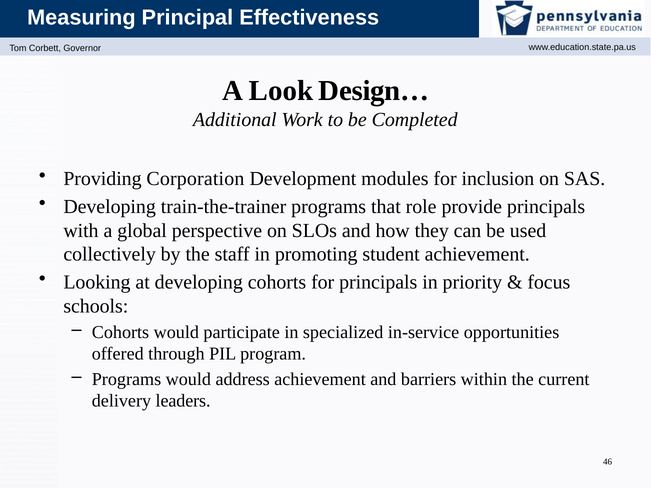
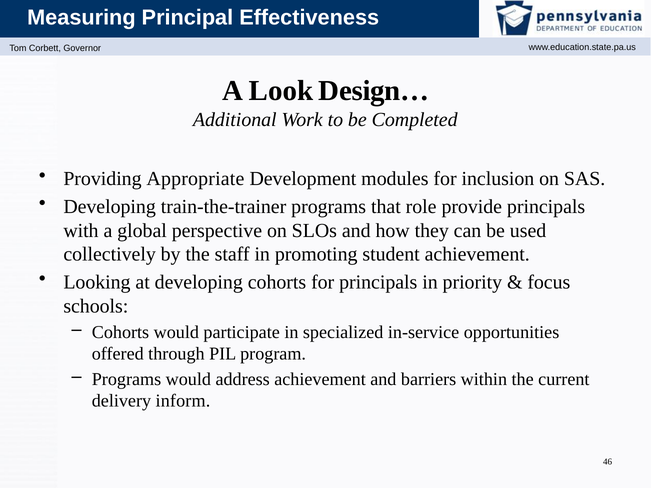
Corporation: Corporation -> Appropriate (195, 179)
leaders: leaders -> inform (183, 401)
